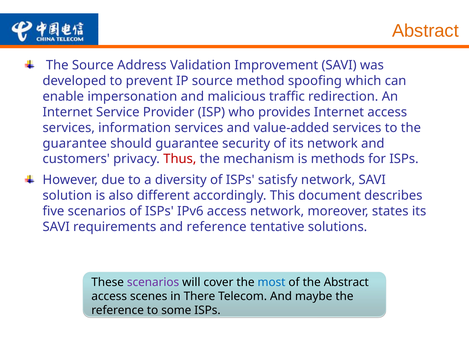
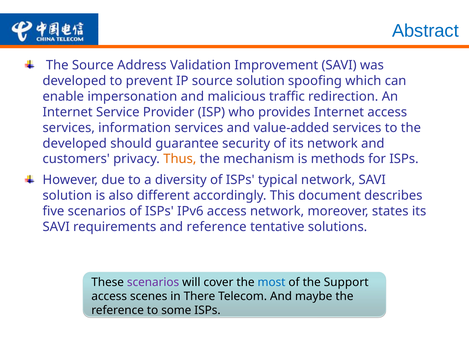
Abstract colour: orange -> blue (425, 31)
source method: method -> solution (260, 81)
guarantee: guarantee -> developed (75, 143)
Thus colour: red -> orange (180, 159)
satisfy: satisfy -> typical (278, 180)
the Abstract: Abstract -> Support (346, 282)
